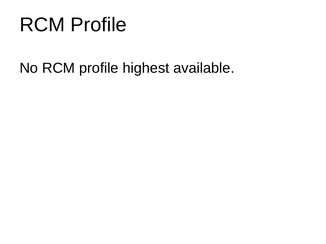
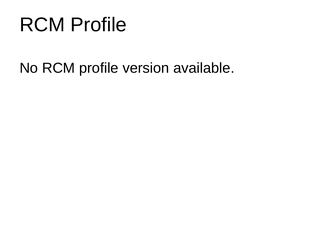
highest: highest -> version (146, 68)
